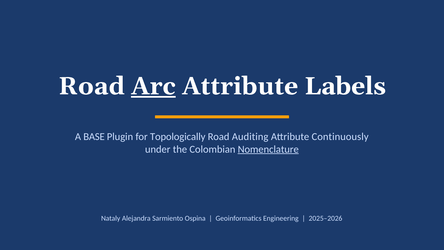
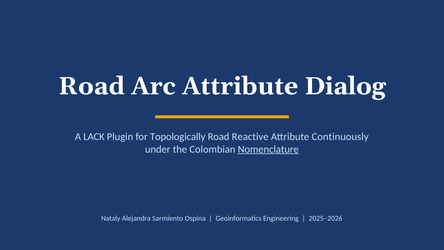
Arc underline: present -> none (153, 86)
Labels: Labels -> Dialog (345, 86)
BASE: BASE -> LACK (94, 137)
Auditing: Auditing -> Reactive (250, 137)
